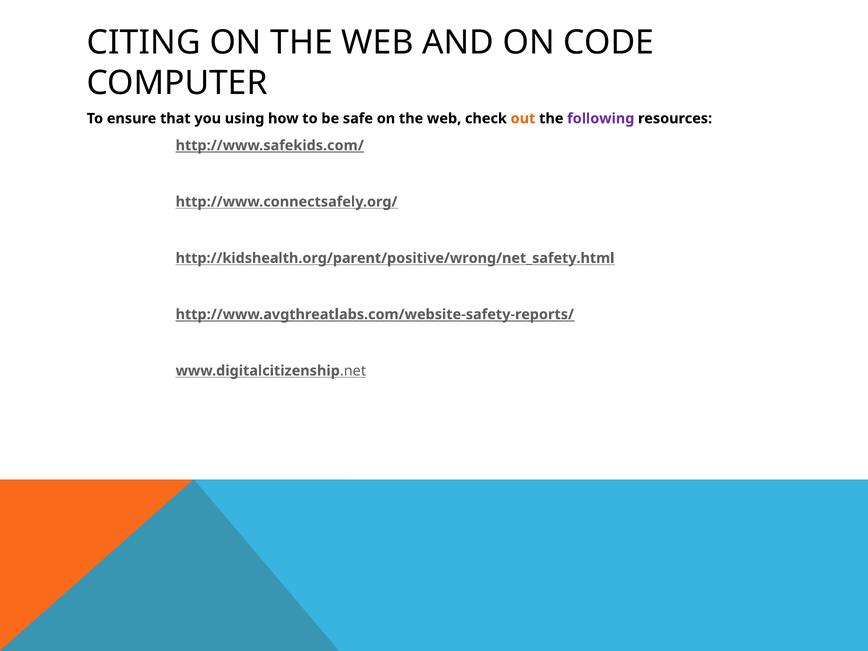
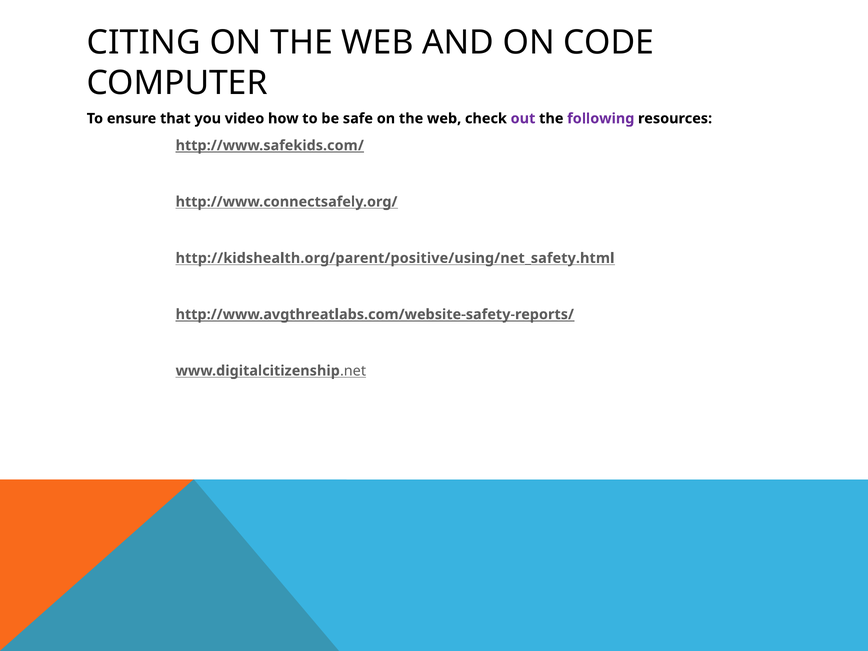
using: using -> video (245, 118)
out colour: orange -> purple (523, 118)
http://kidshealth.org/parent/positive/wrong/net_safety.html: http://kidshealth.org/parent/positive/wrong/net_safety.html -> http://kidshealth.org/parent/positive/using/net_safety.html (395, 258)
